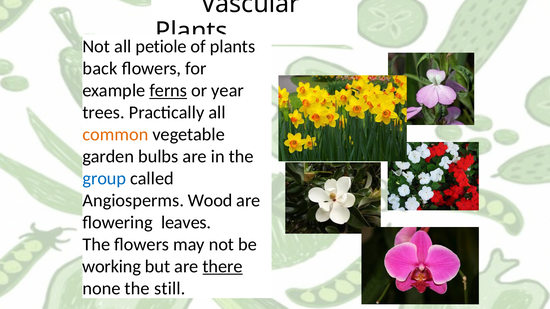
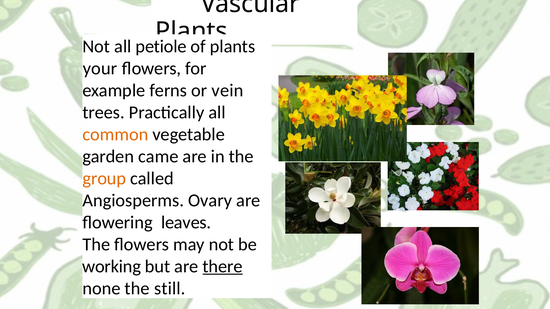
back: back -> your (100, 69)
ferns underline: present -> none (168, 91)
year: year -> vein (227, 91)
bulbs: bulbs -> came (158, 157)
group colour: blue -> orange (104, 179)
Wood: Wood -> Ovary (210, 201)
